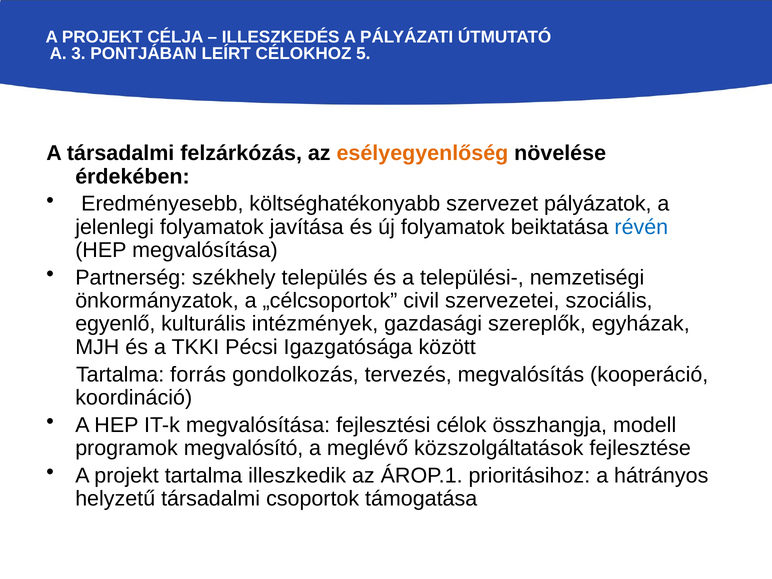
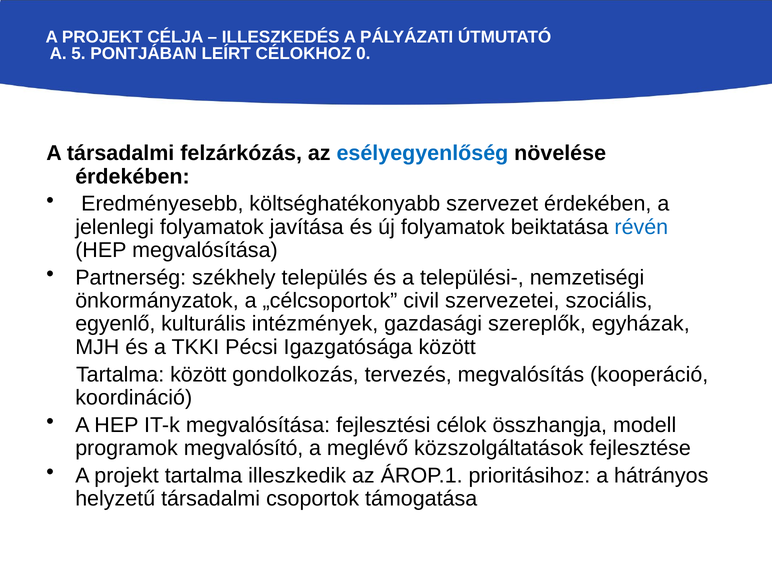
3: 3 -> 5 (78, 53)
5: 5 -> 0 (363, 53)
esélyegyenlőség colour: orange -> blue (422, 153)
szervezet pályázatok: pályázatok -> érdekében (598, 204)
Tartalma forrás: forrás -> között (198, 374)
